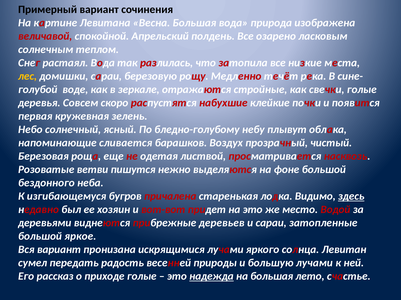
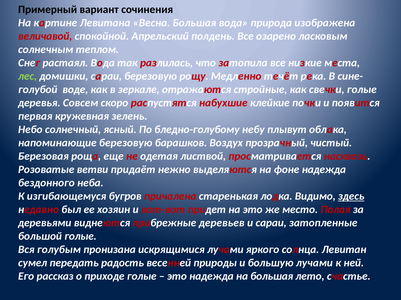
лес colour: yellow -> light green (28, 76)
напоминающие сливается: сливается -> березовую (126, 143)
пишутся: пишутся -> придаёт (133, 170)
фоне большой: большой -> надежда (324, 170)
Водой: Водой -> Полая (336, 210)
большой яркое: яркое -> голые (80, 237)
Вся вариант: вариант -> голубым (59, 250)
надежда underline: present -> none (211, 277)
